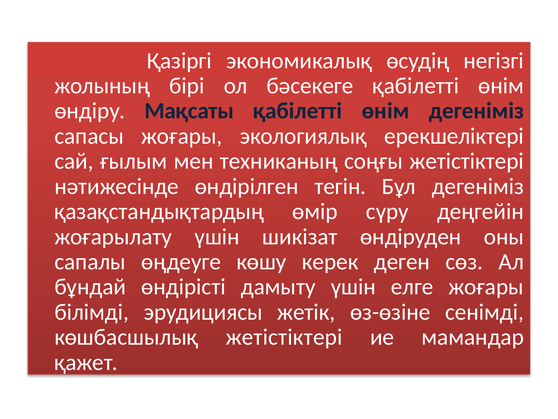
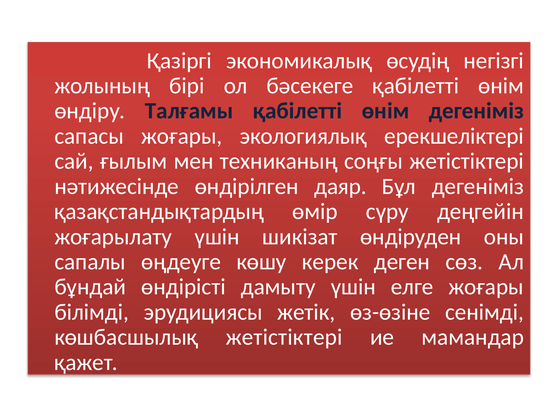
Мақсаты: Мақсаты -> Талғамы (189, 111)
тегін: тегін -> даяр (340, 186)
